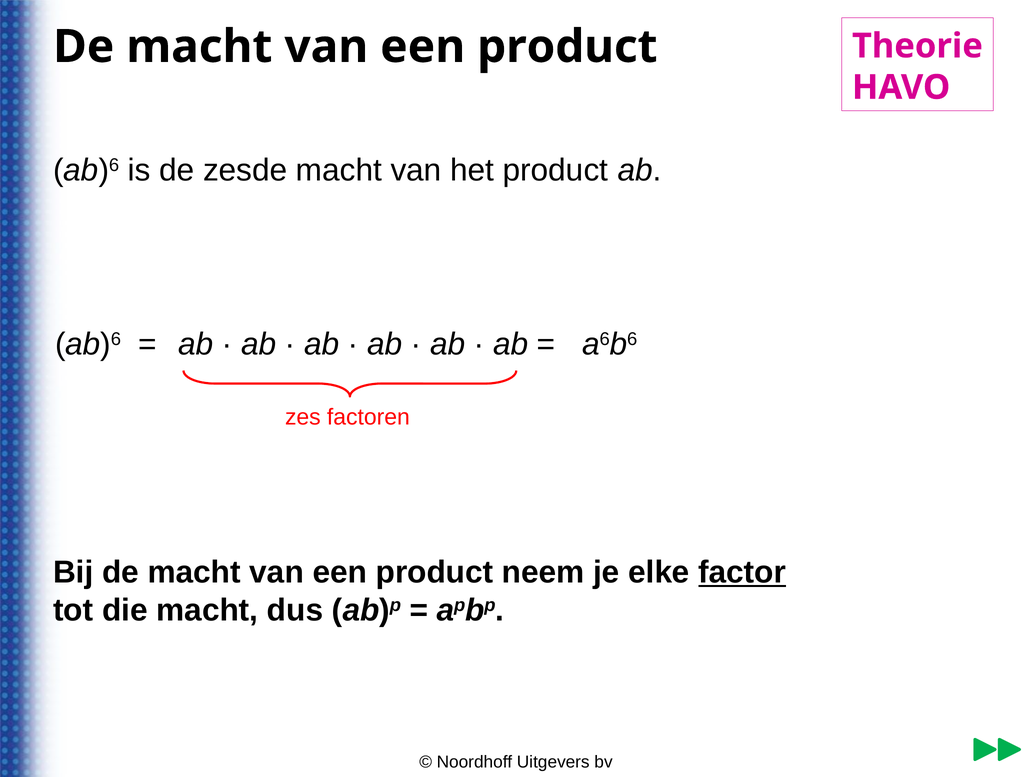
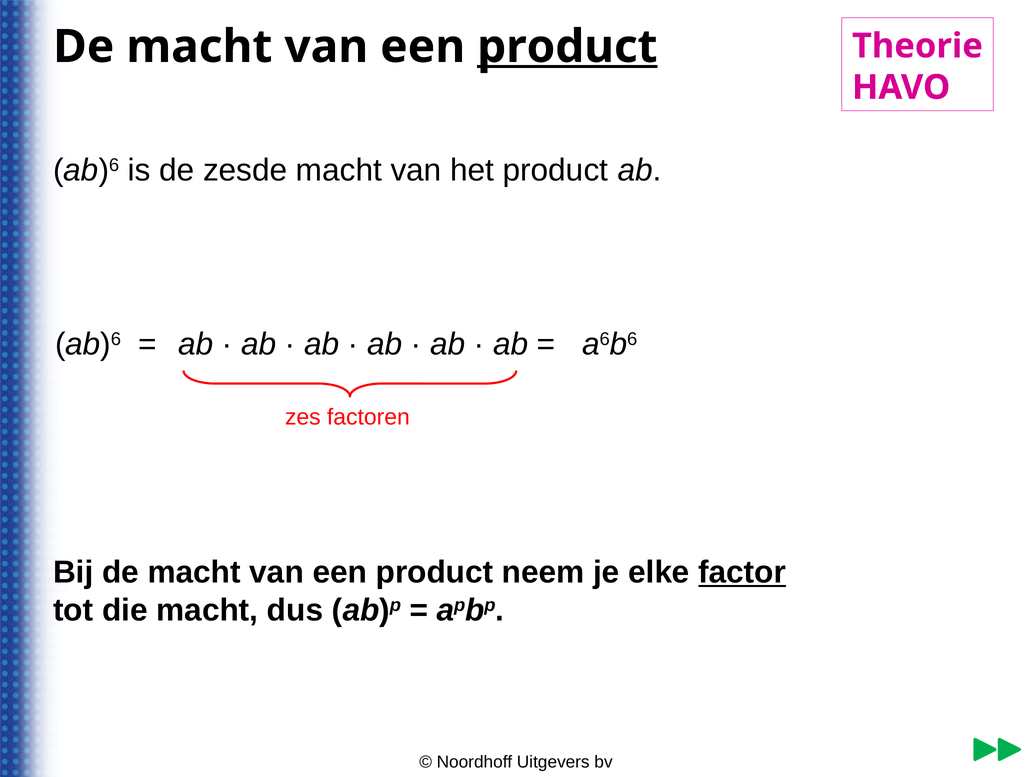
product underline: none -> present (567, 47)
